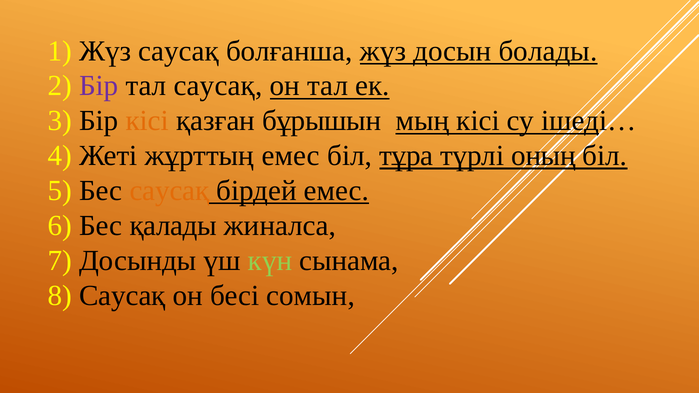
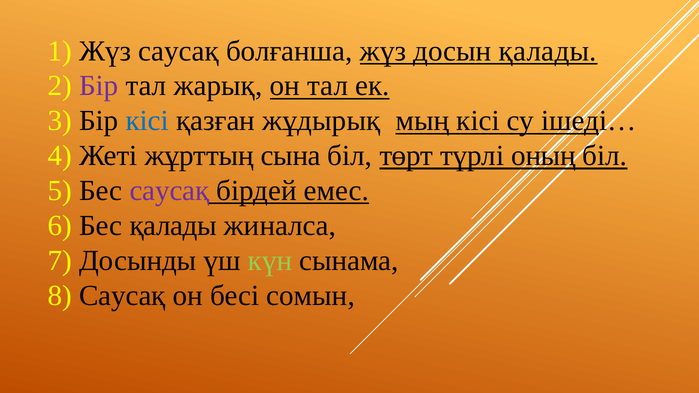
досын болады: болады -> қалады (548, 51)
тал саусақ: саусақ -> жарық (218, 86)
кісі colour: orange -> blue (147, 121)
бұрышын: бұрышын -> жұдырық (321, 121)
жұрттың емес: емес -> сына (291, 156)
тұра: тұра -> төрт (406, 156)
саусақ colour: orange -> purple (169, 191)
